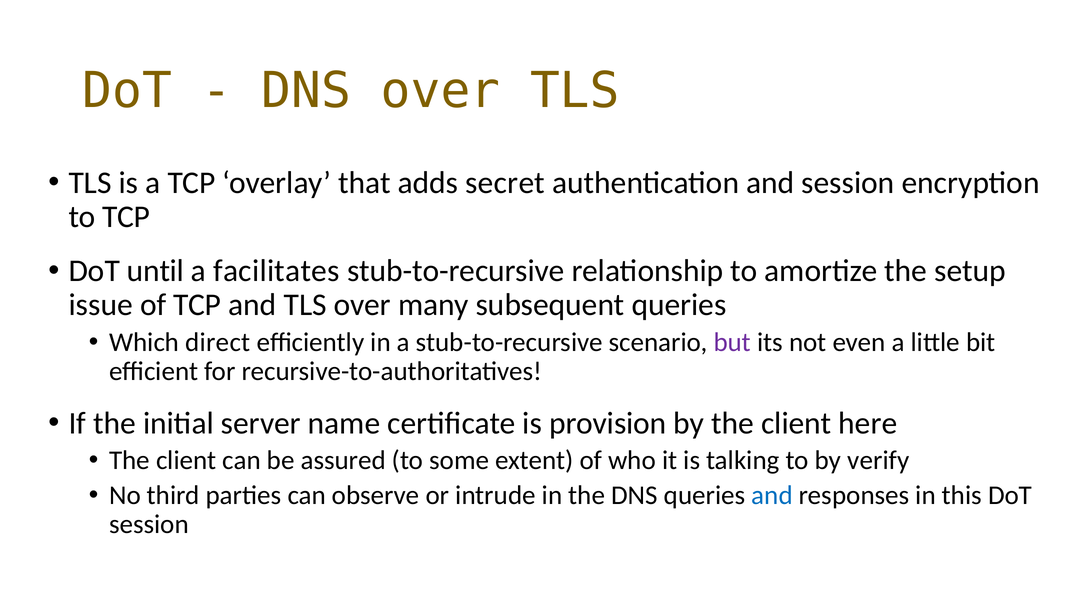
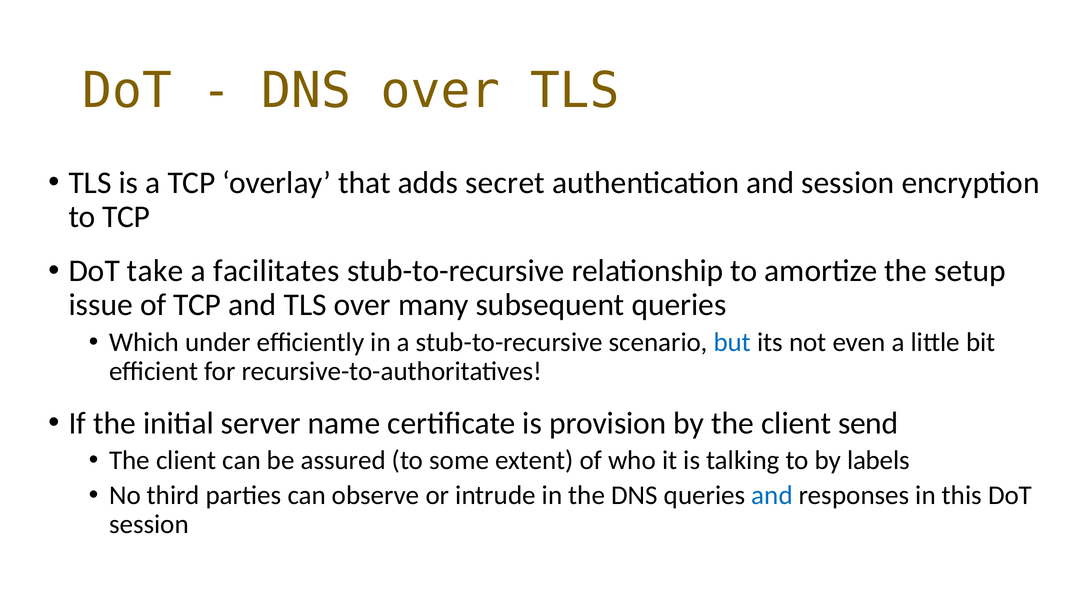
until: until -> take (155, 271)
direct: direct -> under (218, 343)
but colour: purple -> blue (732, 343)
here: here -> send (868, 424)
verify: verify -> labels (878, 461)
